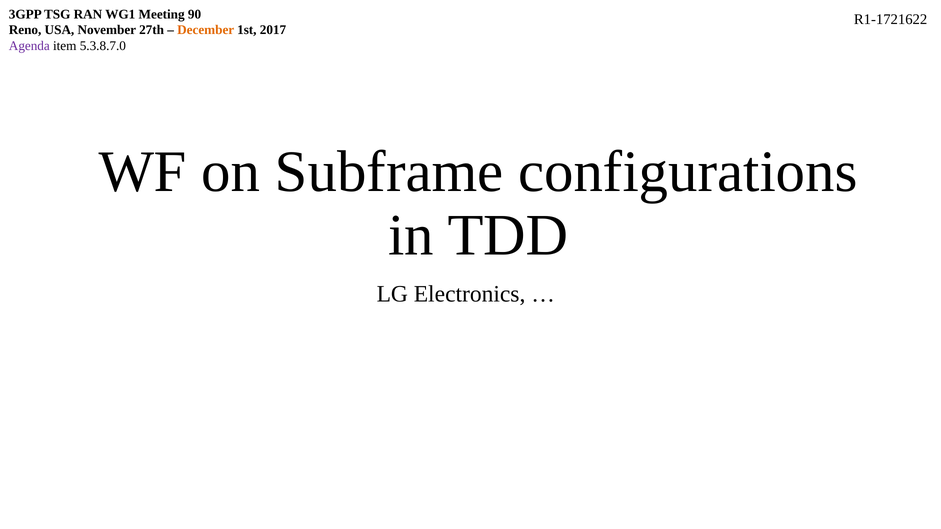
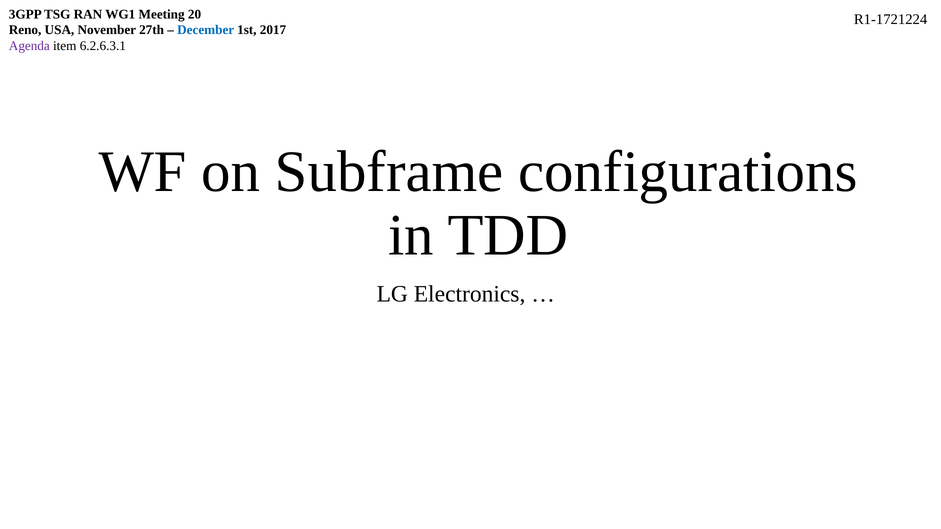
90: 90 -> 20 (195, 14)
R1-1721622: R1-1721622 -> R1-1721224 (891, 19)
December colour: orange -> blue (206, 30)
5.3.8.7.0: 5.3.8.7.0 -> 6.2.6.3.1 (103, 46)
